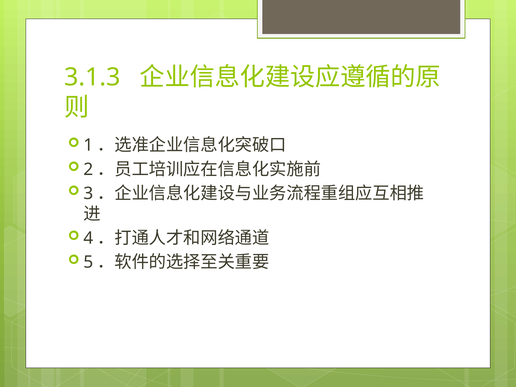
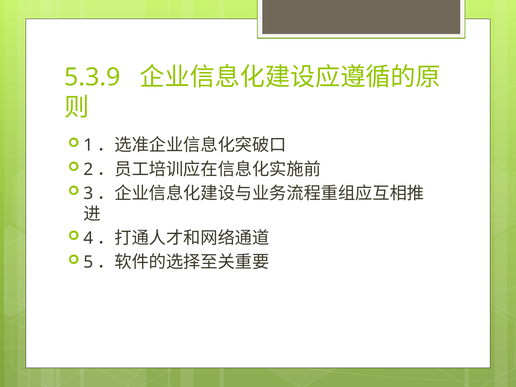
3.1.3: 3.1.3 -> 5.3.9 (92, 77)
